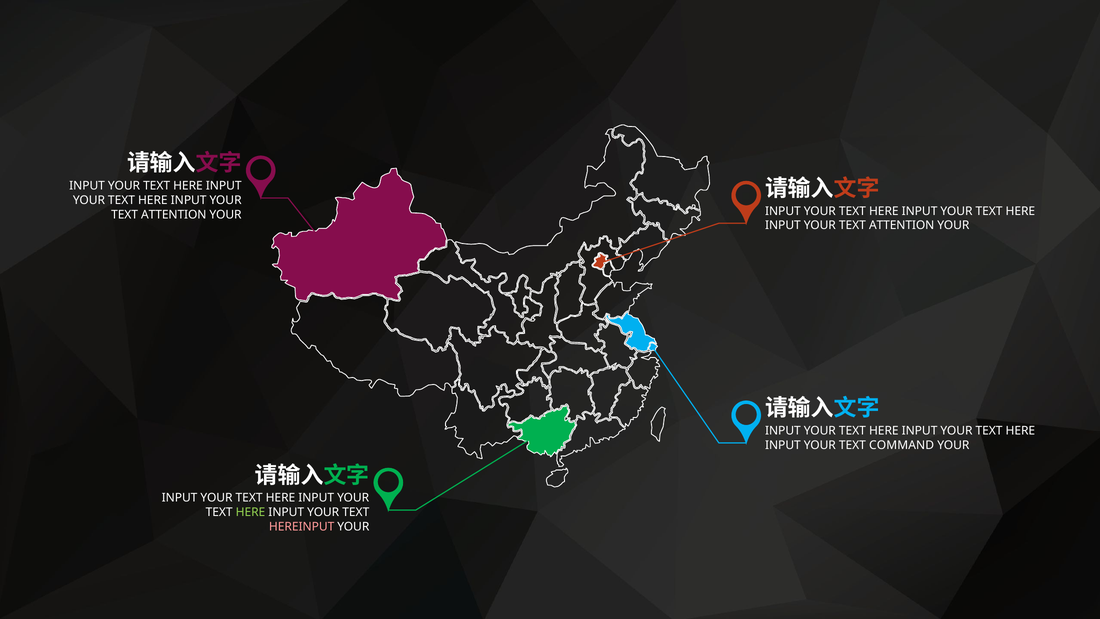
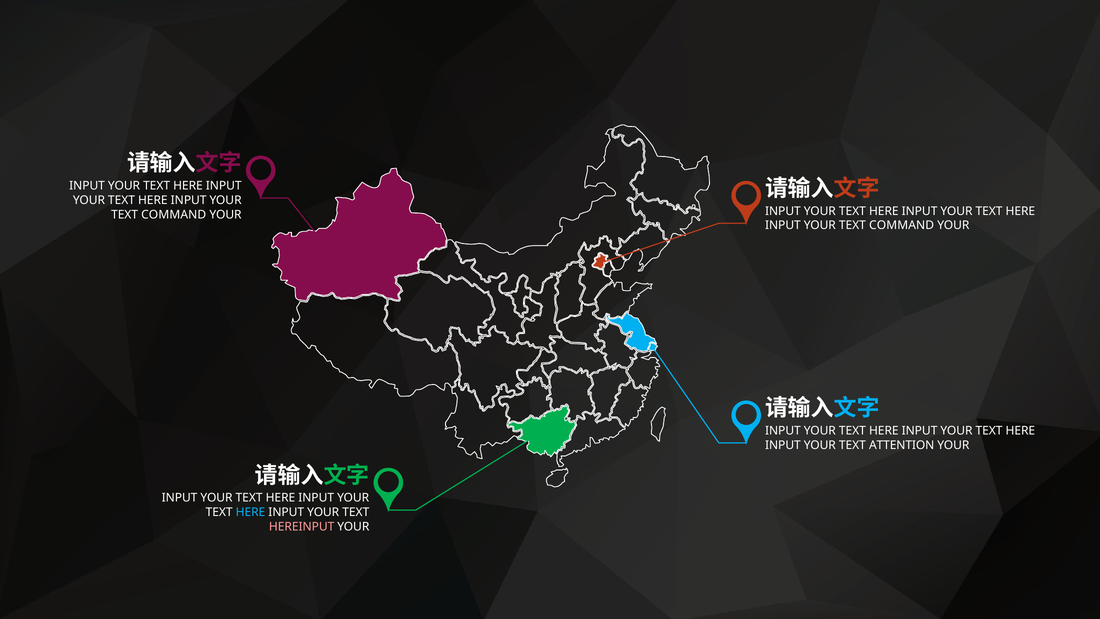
ATTENTION: ATTENTION -> COMMAND (174, 215)
ATTENTION: ATTENTION -> COMMAND (902, 225)
COMMAND: COMMAND -> ATTENTION (902, 445)
HERE colour: light green -> light blue (250, 512)
